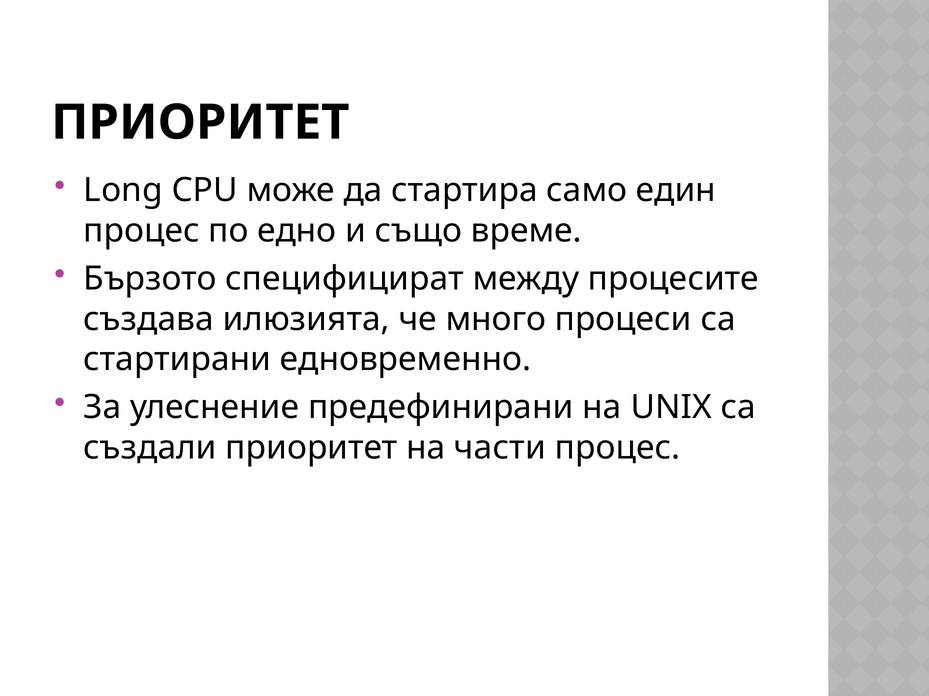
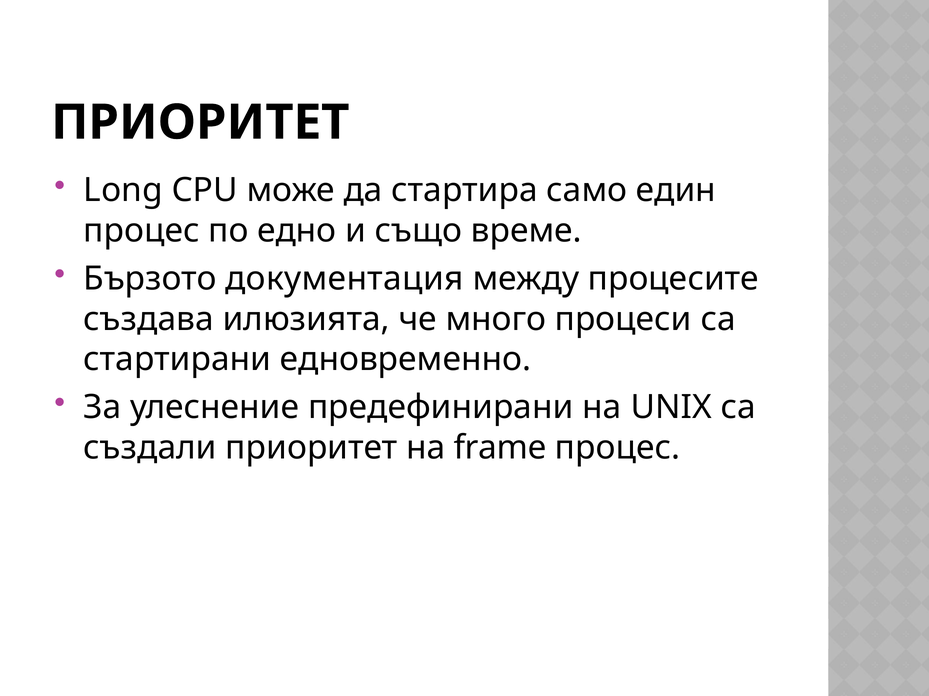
специфицират: специфицират -> документация (344, 279)
части: части -> frame (500, 448)
